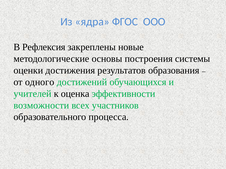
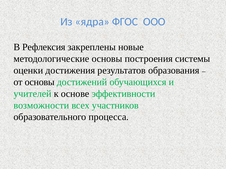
от одного: одного -> основы (40, 82)
оценка: оценка -> основе (75, 94)
